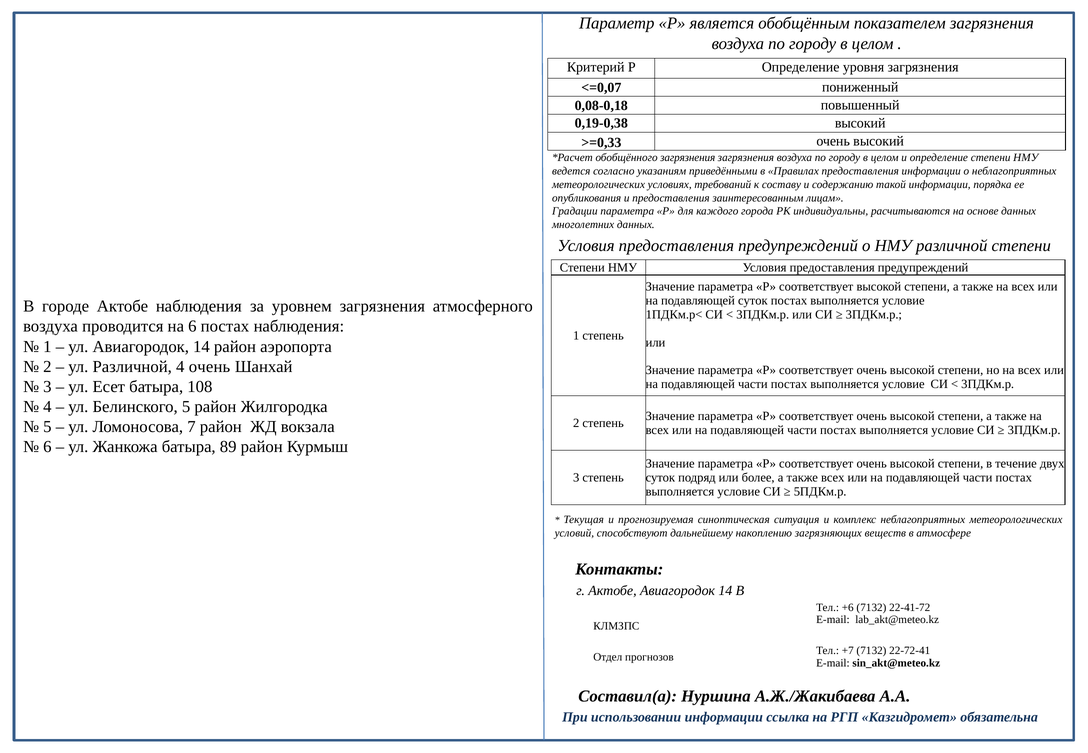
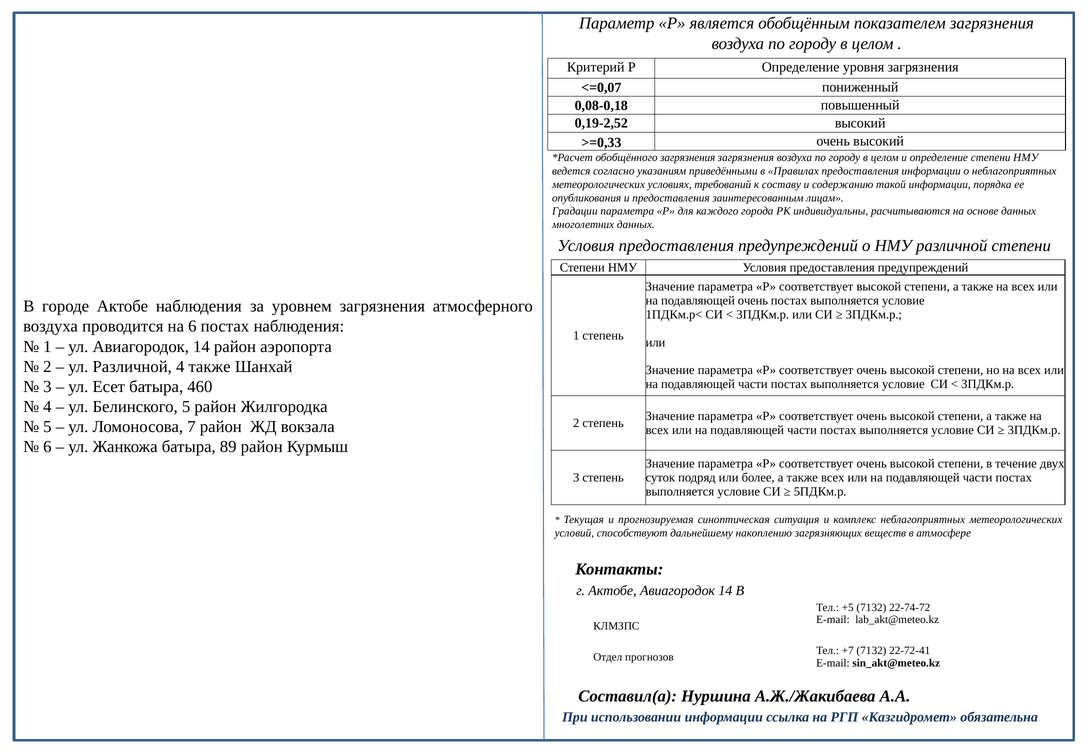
0,19-0,38: 0,19-0,38 -> 0,19-2,52 (601, 123)
подавляющей суток: суток -> очень (753, 301)
4 очень: очень -> также (210, 367)
108: 108 -> 460 (200, 387)
+6: +6 -> +5 (848, 608)
22-41-72: 22-41-72 -> 22-74-72 (910, 608)
